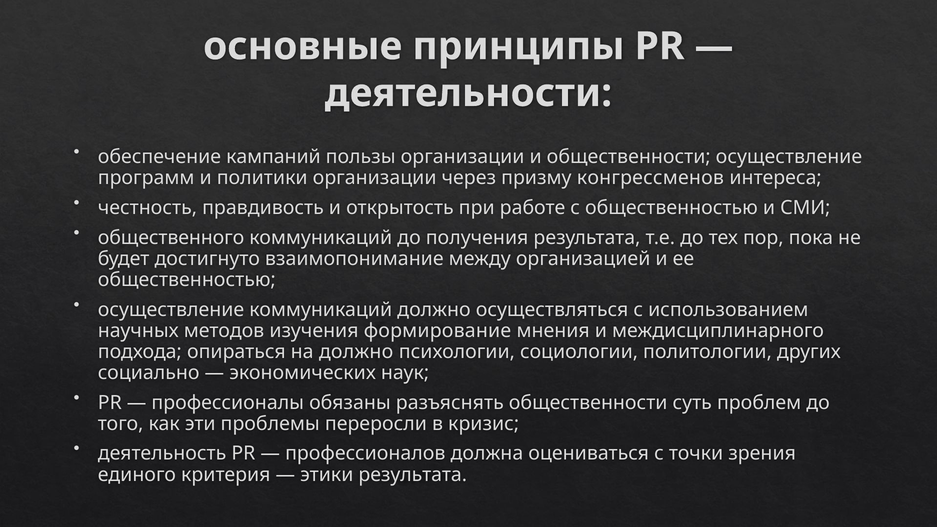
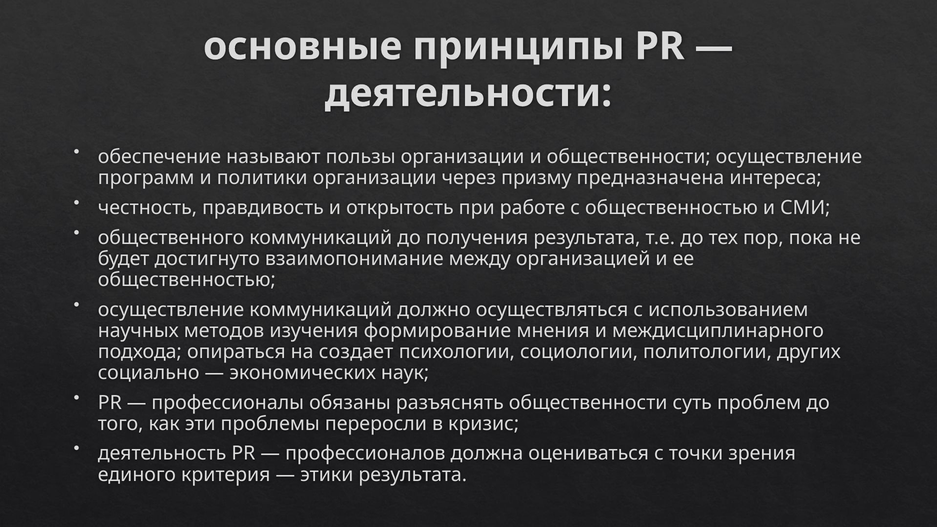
кампаний: кампаний -> называют (273, 157)
конгрессменов: конгрессменов -> предназначена (650, 178)
на должно: должно -> создает (356, 352)
